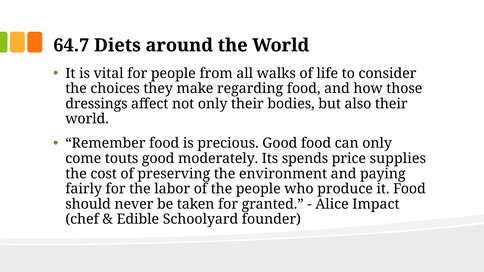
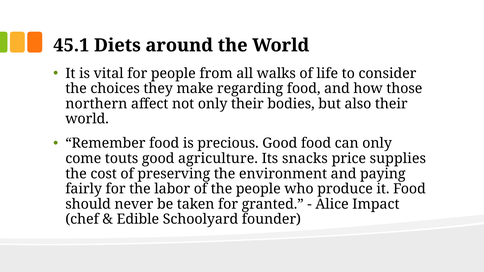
64.7: 64.7 -> 45.1 (71, 45)
dressings: dressings -> northern (96, 104)
moderately: moderately -> agriculture (218, 159)
spends: spends -> snacks (305, 159)
